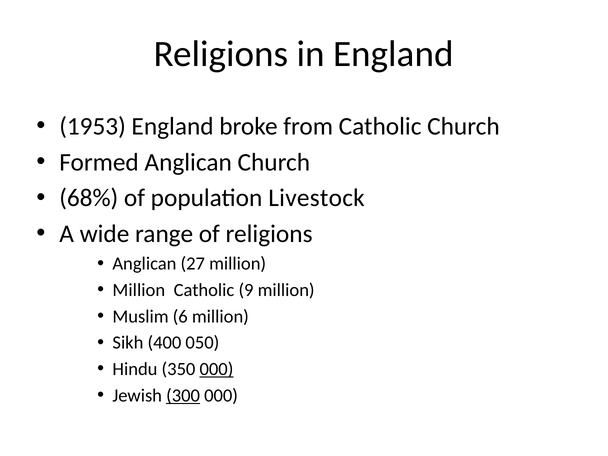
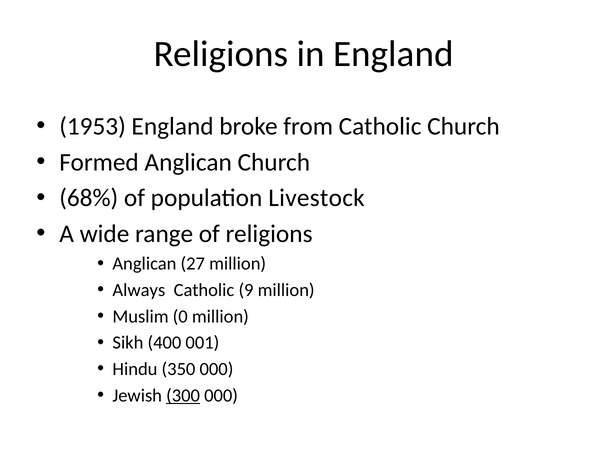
Million: Million -> Always (139, 290)
6: 6 -> 0 (180, 316)
050: 050 -> 001 (202, 343)
000 underline: present -> none (216, 369)
